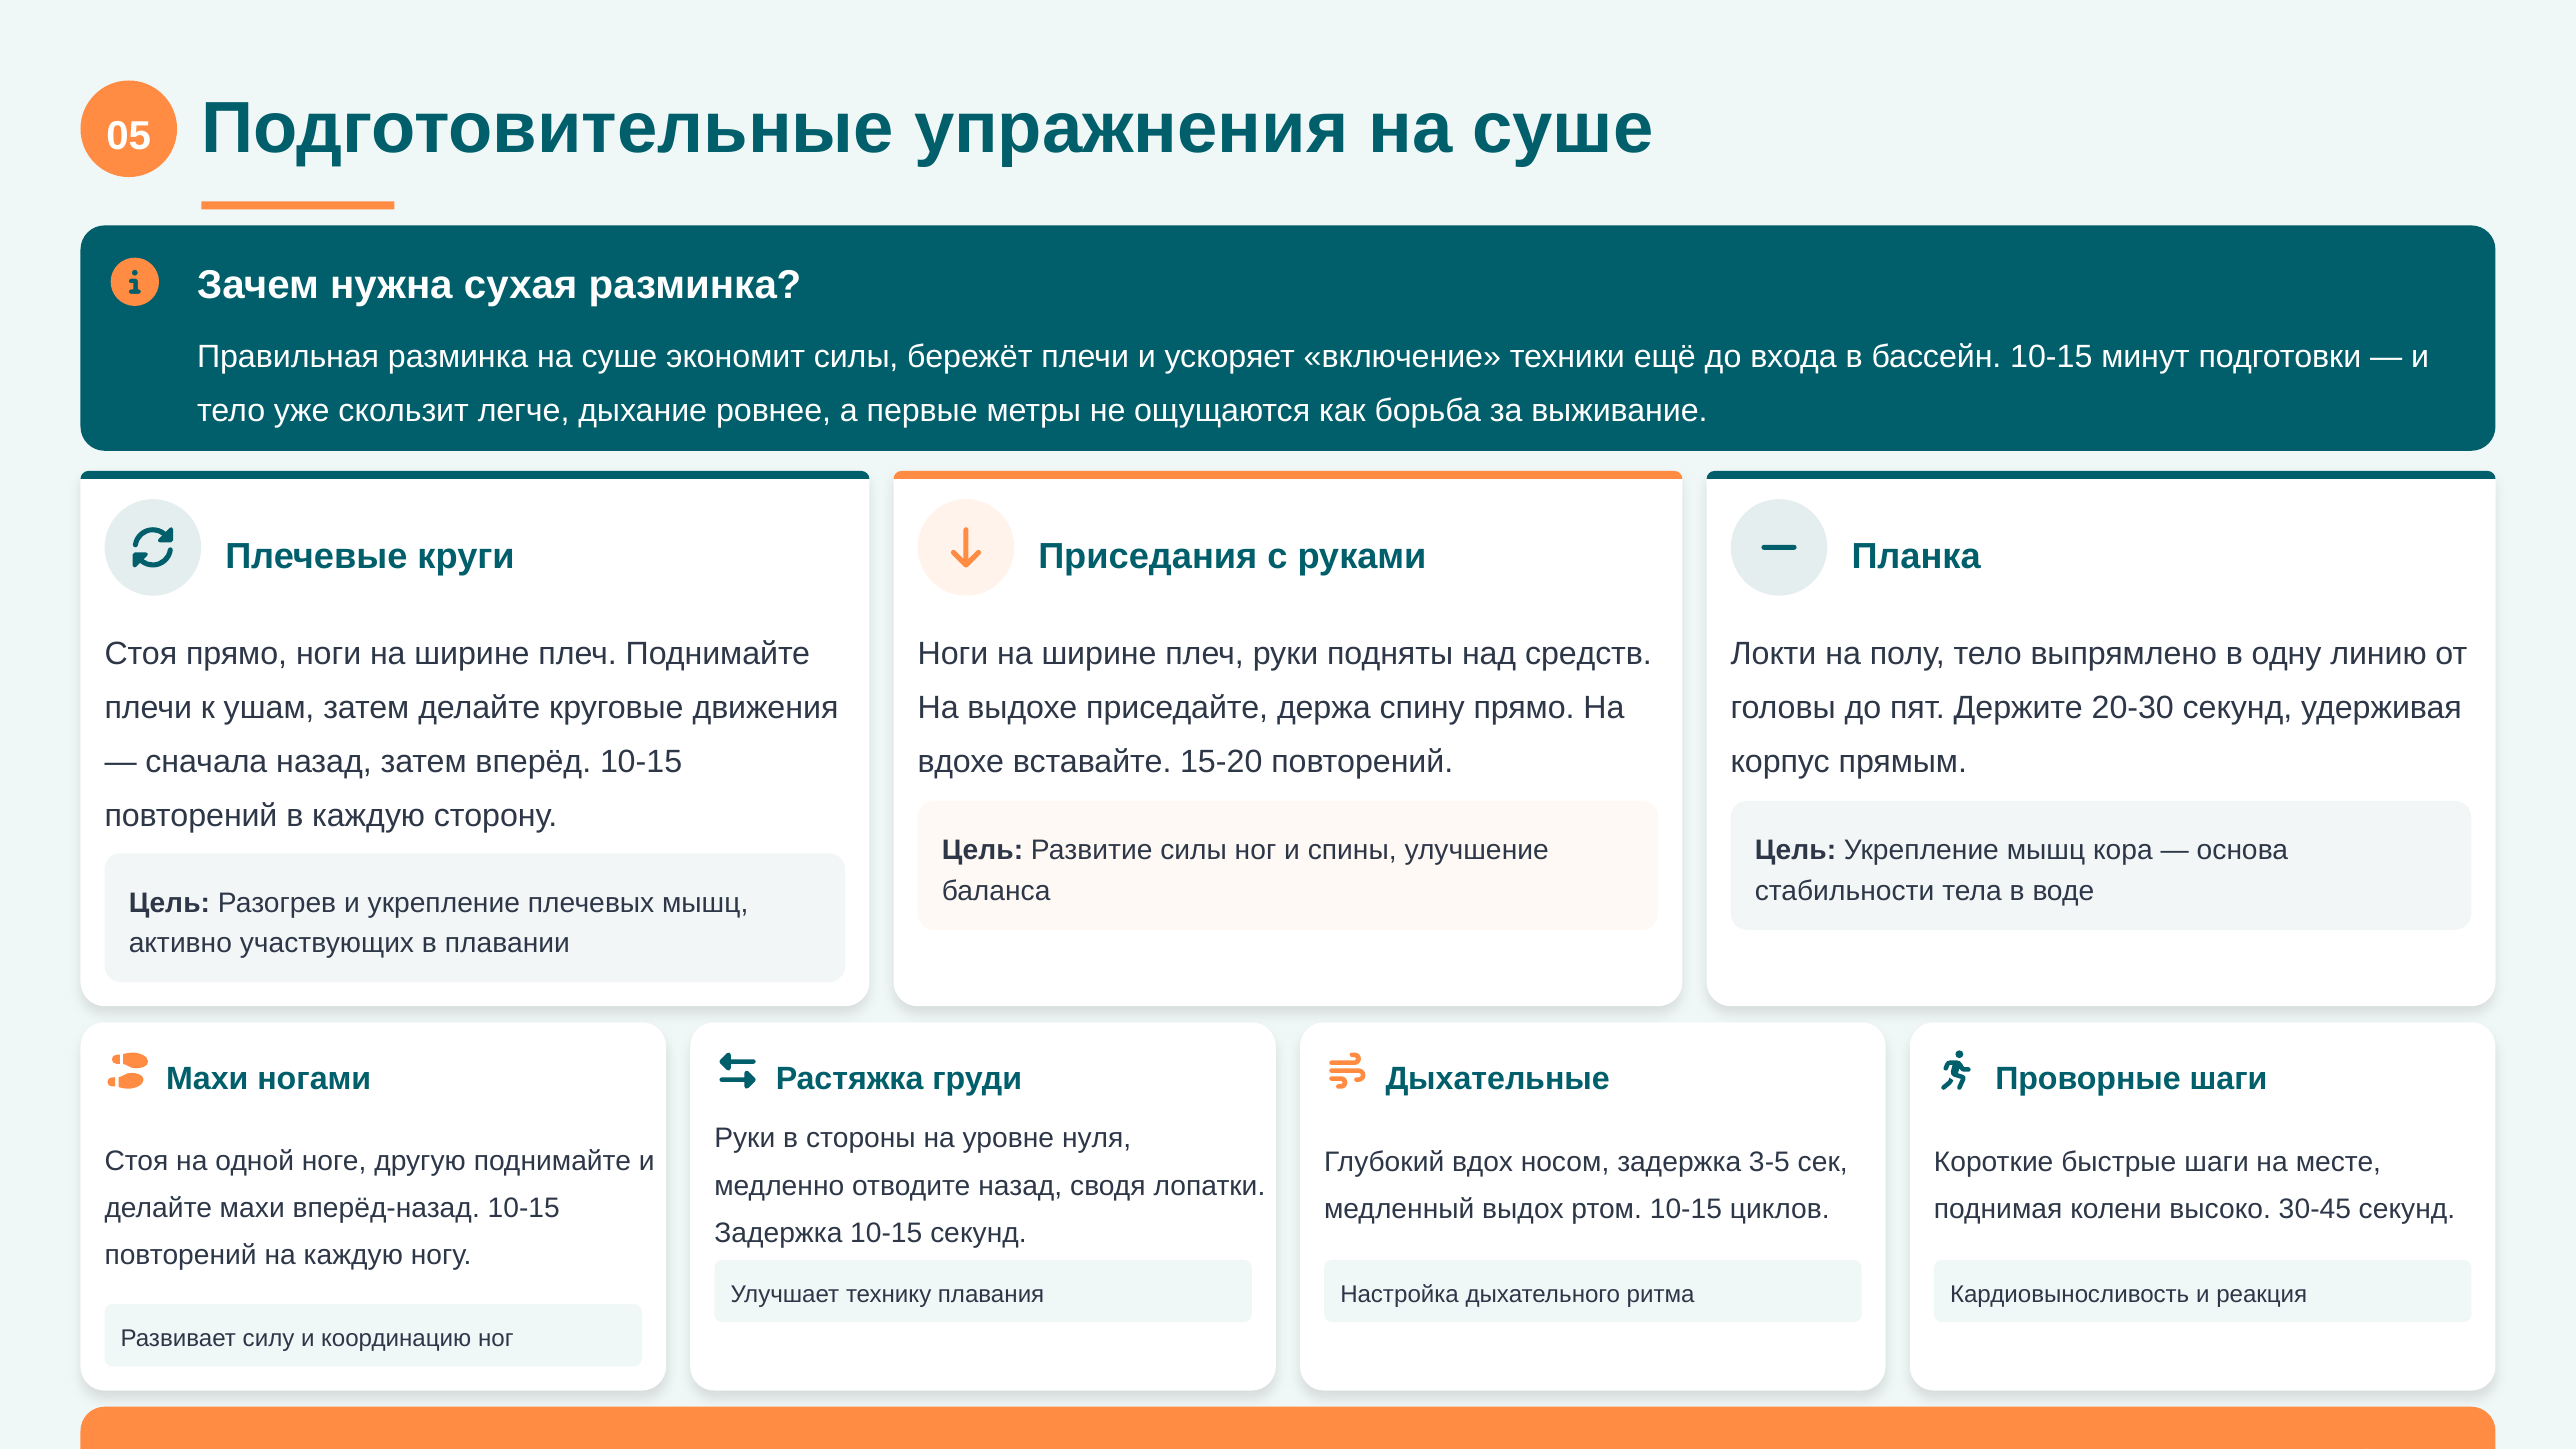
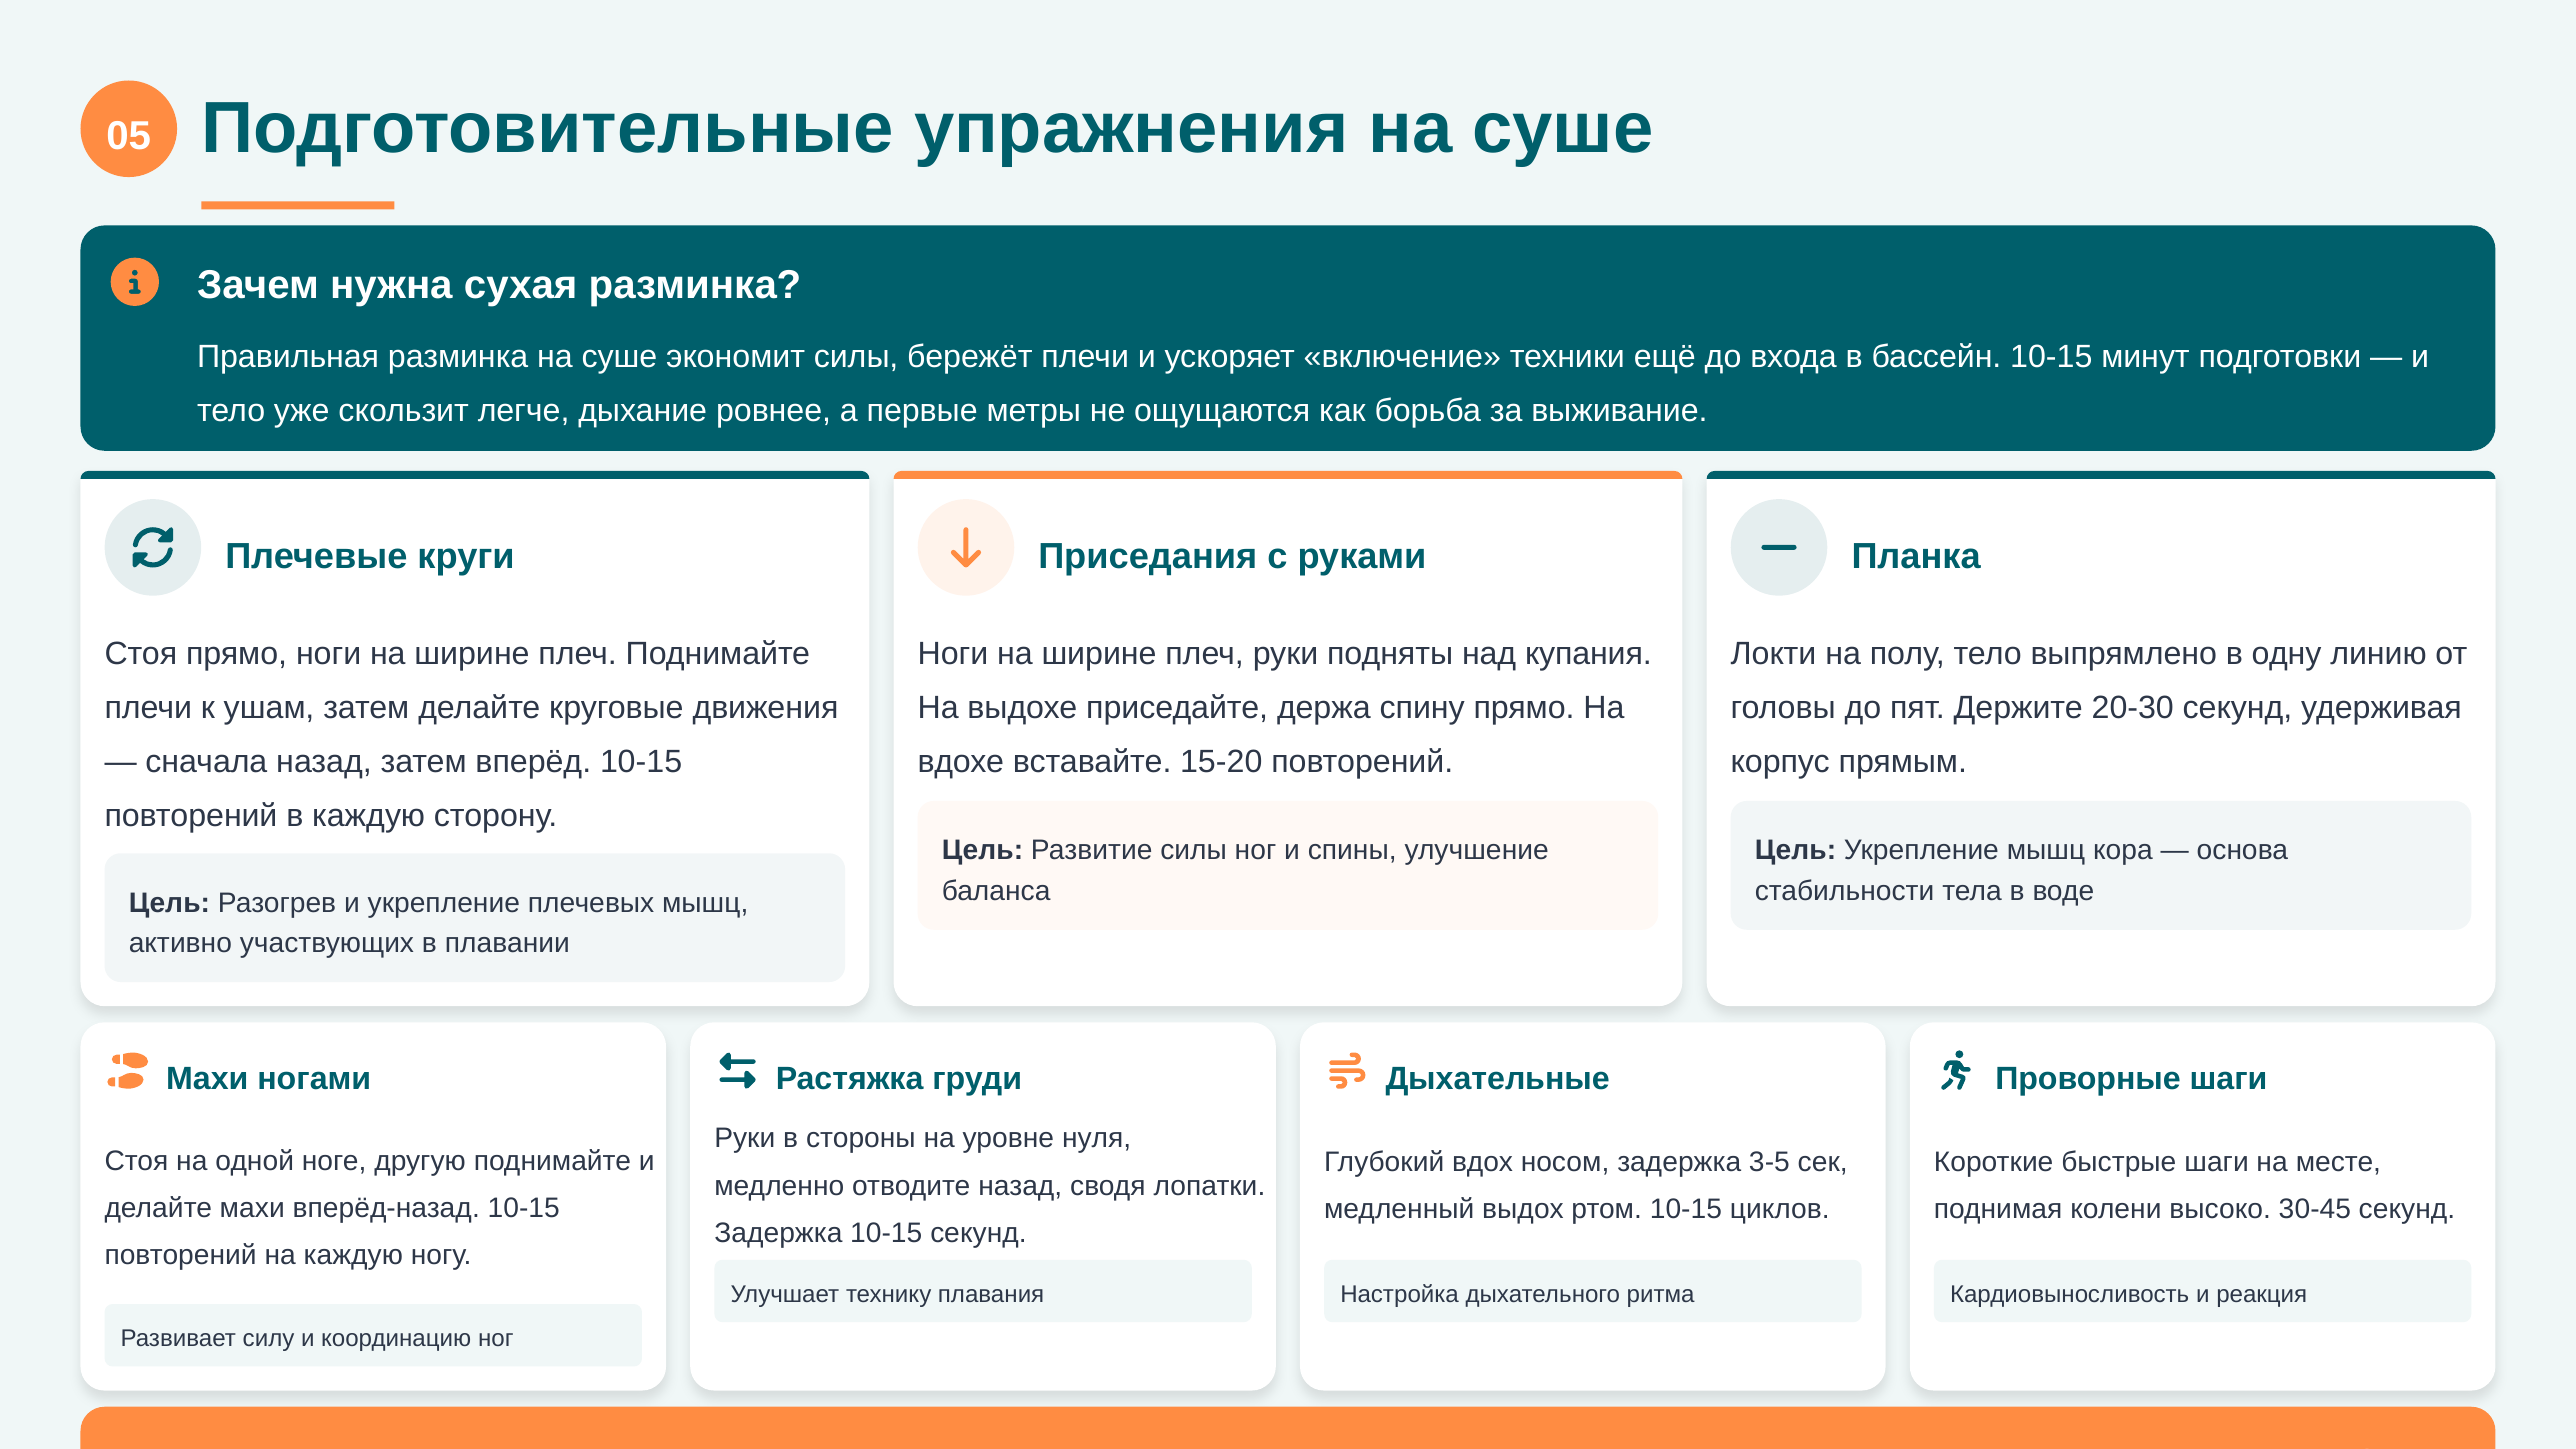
средств: средств -> купания (1588, 654)
